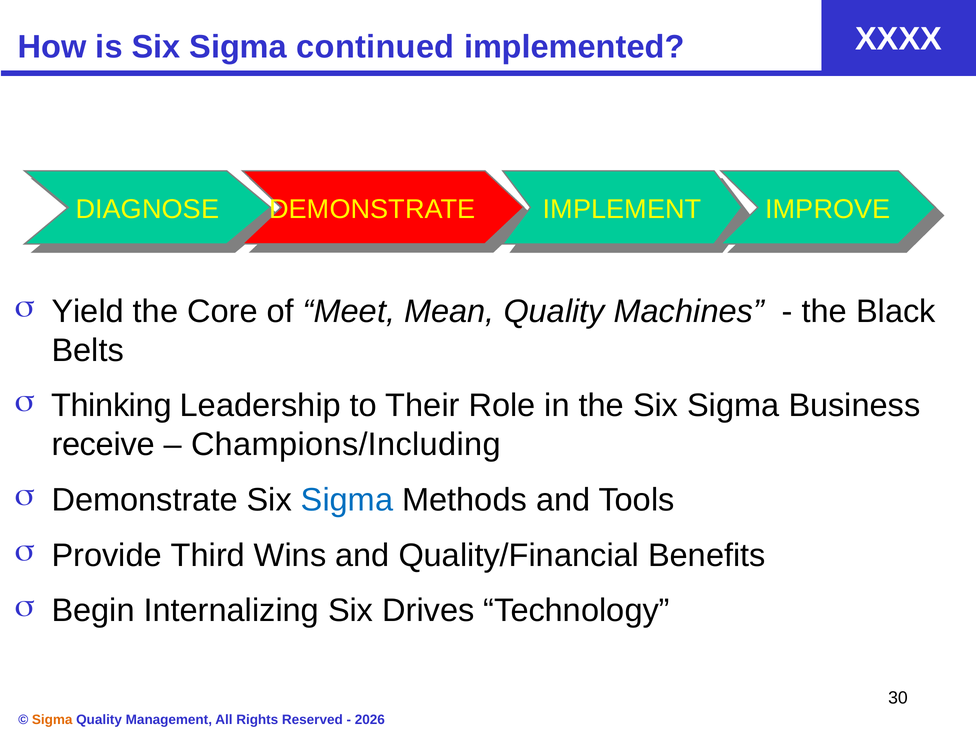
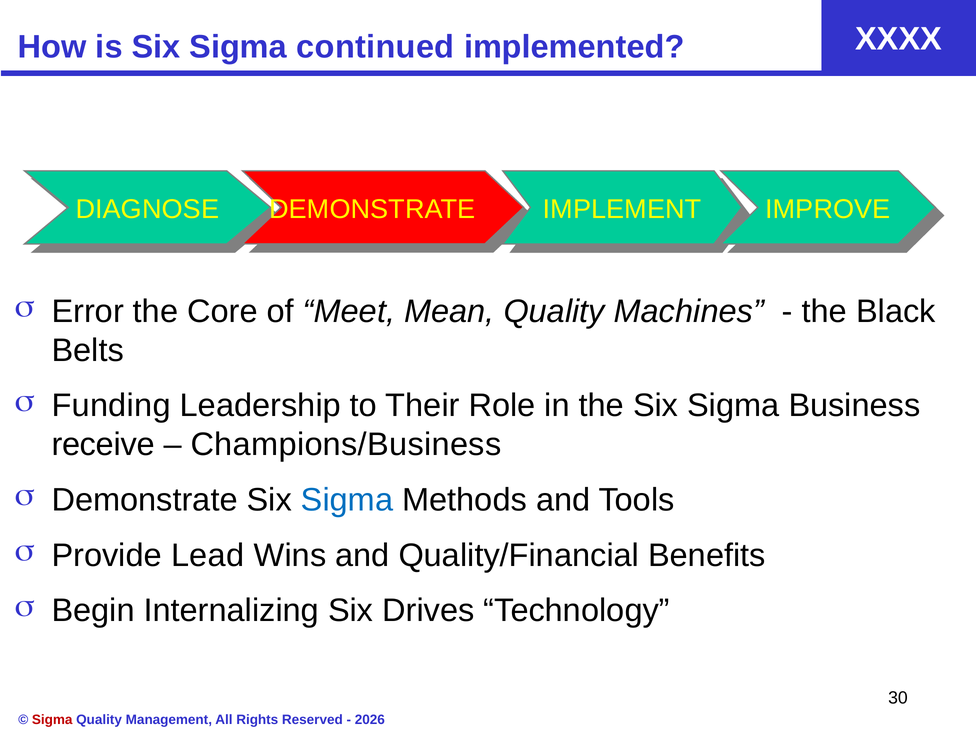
Yield: Yield -> Error (88, 311)
Thinking: Thinking -> Funding (111, 406)
Champions/Including: Champions/Including -> Champions/Business (346, 445)
Third: Third -> Lead (208, 555)
Sigma colour: orange -> red (52, 720)
